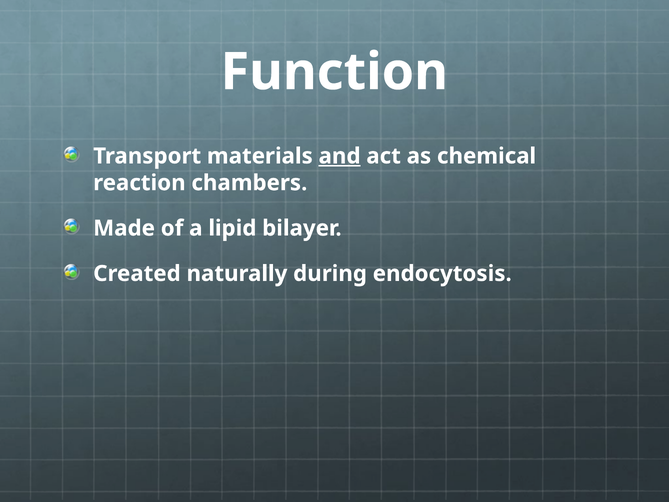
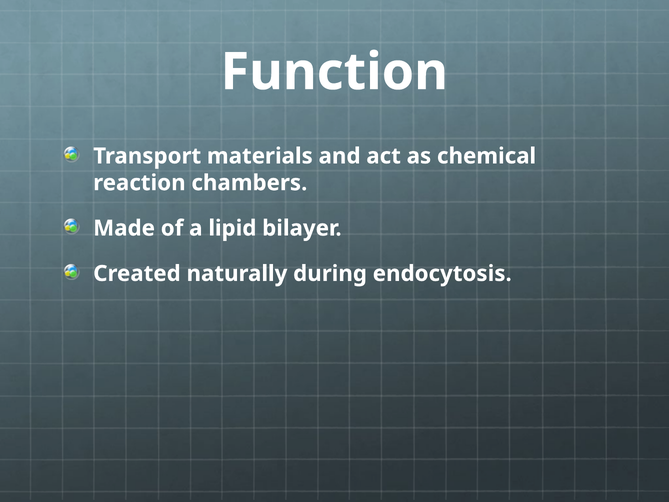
and underline: present -> none (340, 156)
